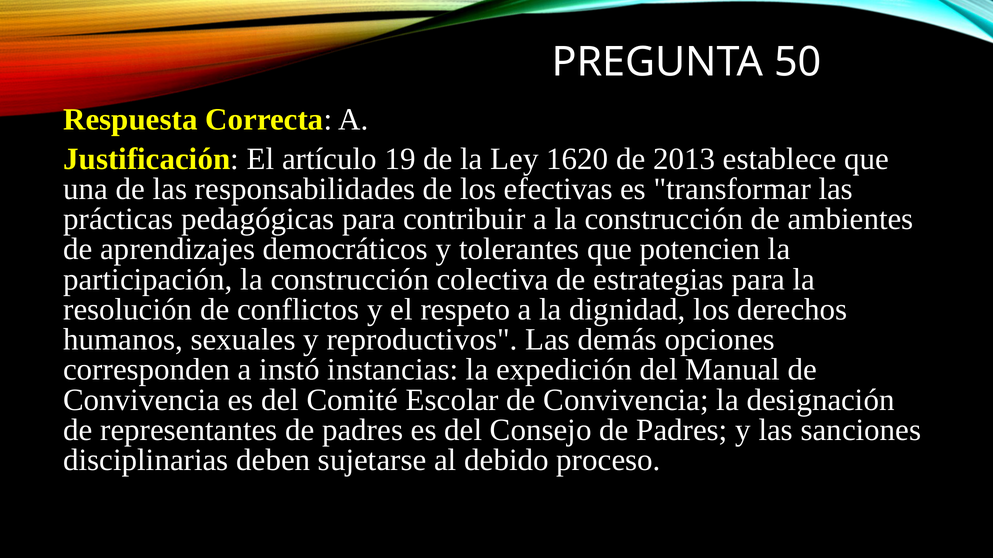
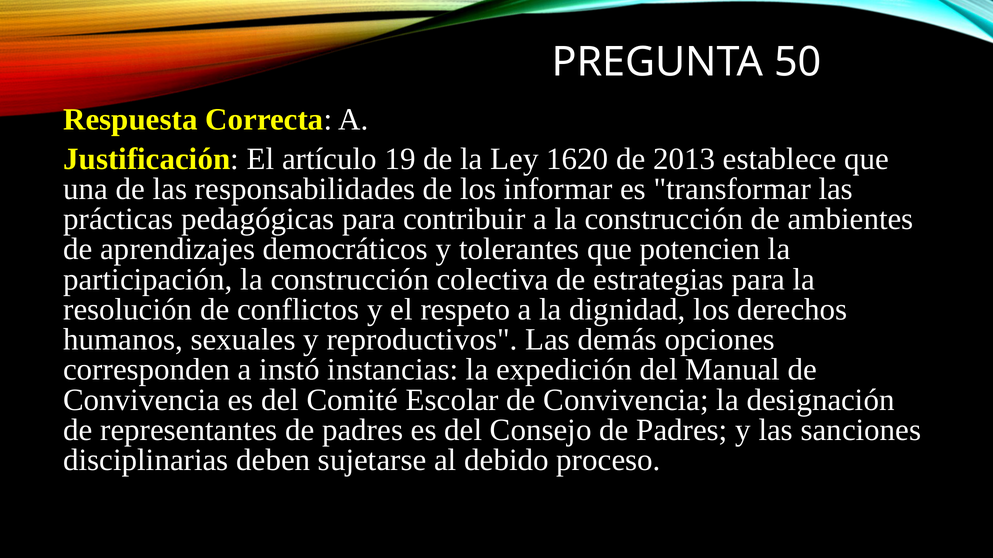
efectivas: efectivas -> informar (558, 189)
